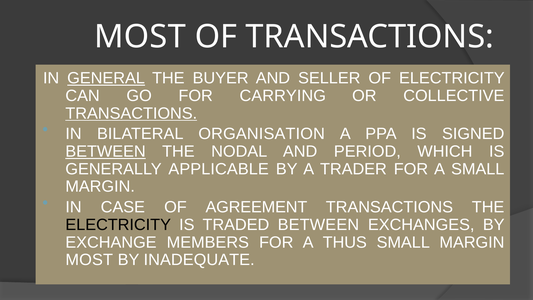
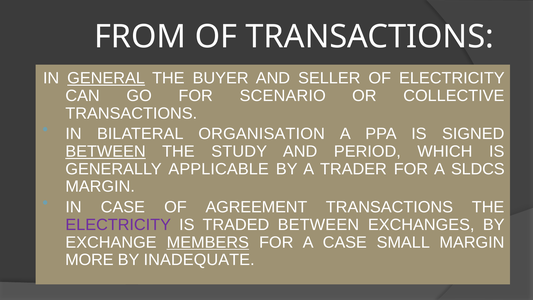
MOST: MOST -> FROM (140, 37)
CARRYING: CARRYING -> SCENARIO (283, 96)
TRANSACTIONS underline: present -> none (131, 113)
NODAL: NODAL -> STUDY (239, 151)
A SMALL: SMALL -> SLDCS (478, 169)
ELECTRICITY colour: black -> purple (118, 225)
MEMBERS underline: none -> present (208, 242)
A THUS: THUS -> CASE (345, 242)
MOST: MOST -> MORE (89, 260)
